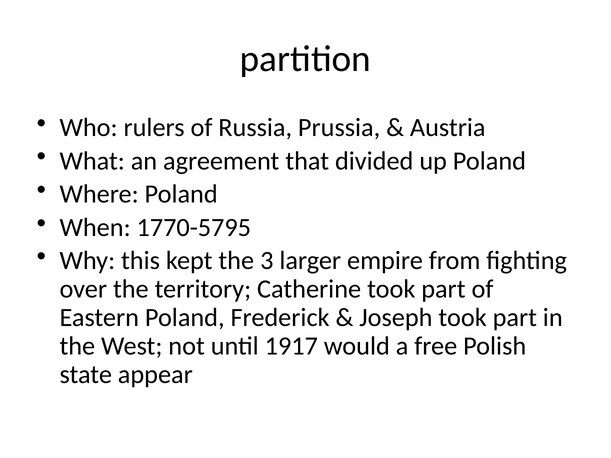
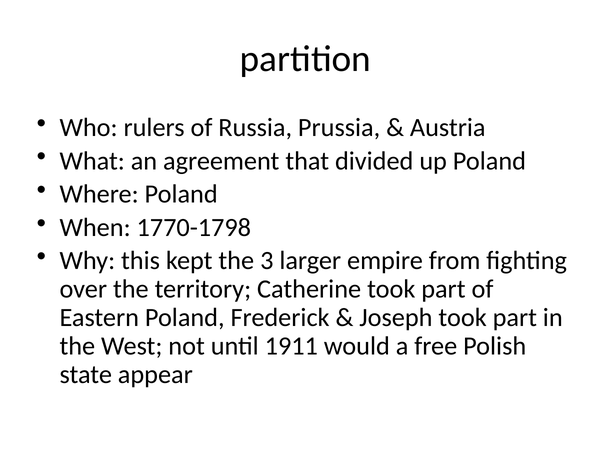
1770-5795: 1770-5795 -> 1770-1798 (194, 228)
1917: 1917 -> 1911 (291, 346)
